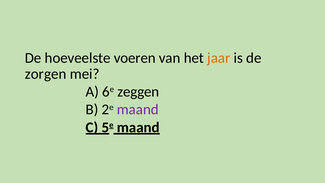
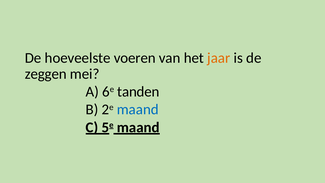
zorgen: zorgen -> zeggen (46, 74)
zeggen: zeggen -> tanden (138, 92)
maand colour: purple -> blue (138, 109)
